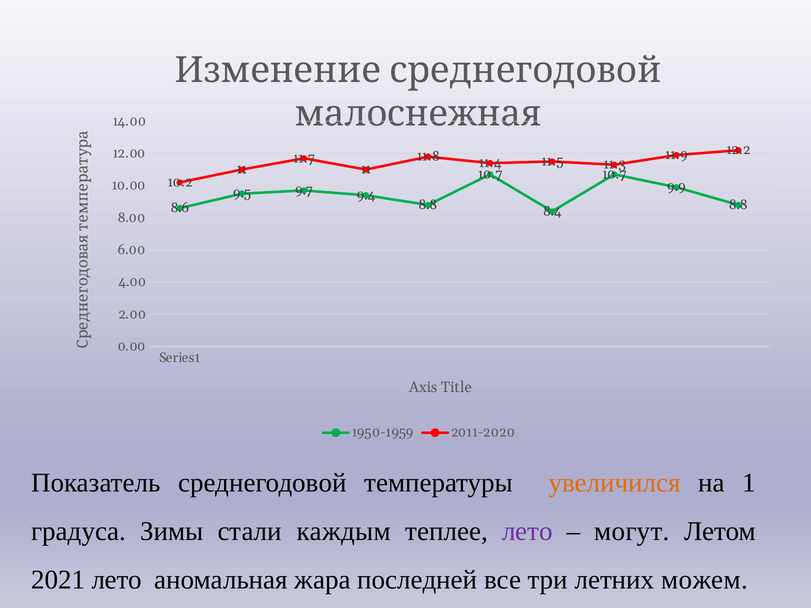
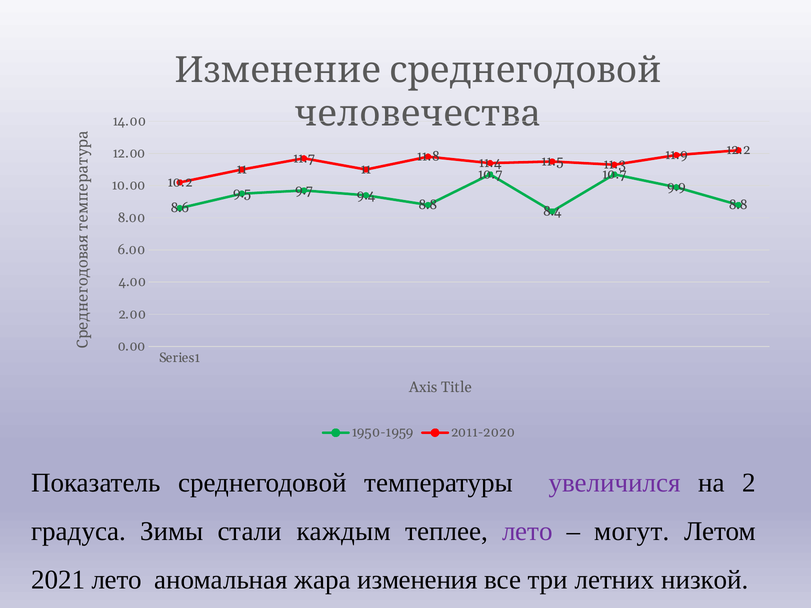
малоснежная: малоснежная -> человечества (418, 114)
увеличился colour: orange -> purple (615, 483)
1: 1 -> 2 (749, 483)
последней: последней -> изменения (417, 580)
можем: можем -> низкой (705, 580)
